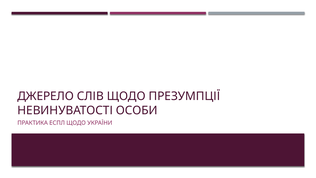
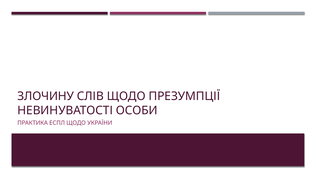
ДЖЕРЕЛО: ДЖЕРЕЛО -> ЗЛОЧИНУ (46, 96)
